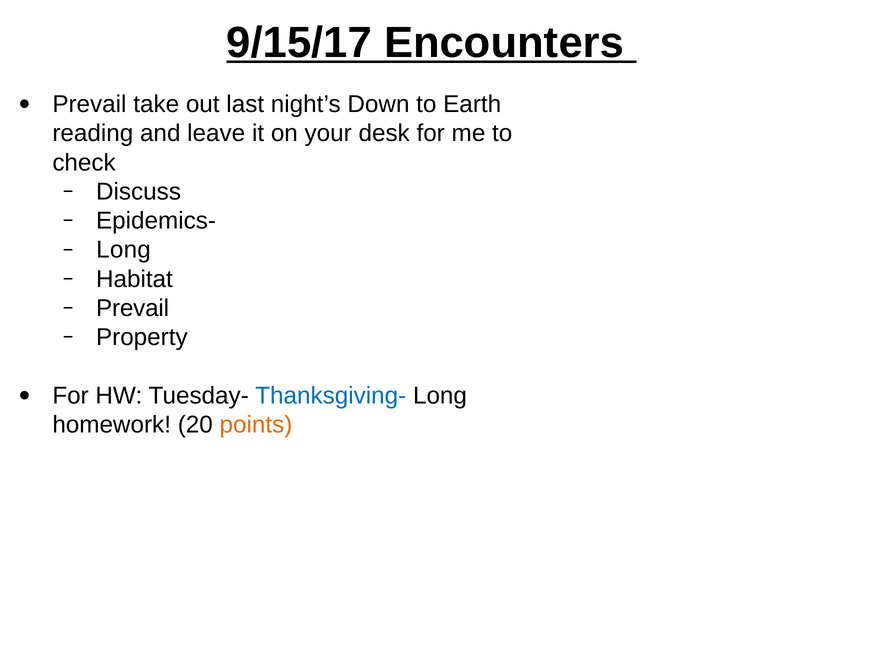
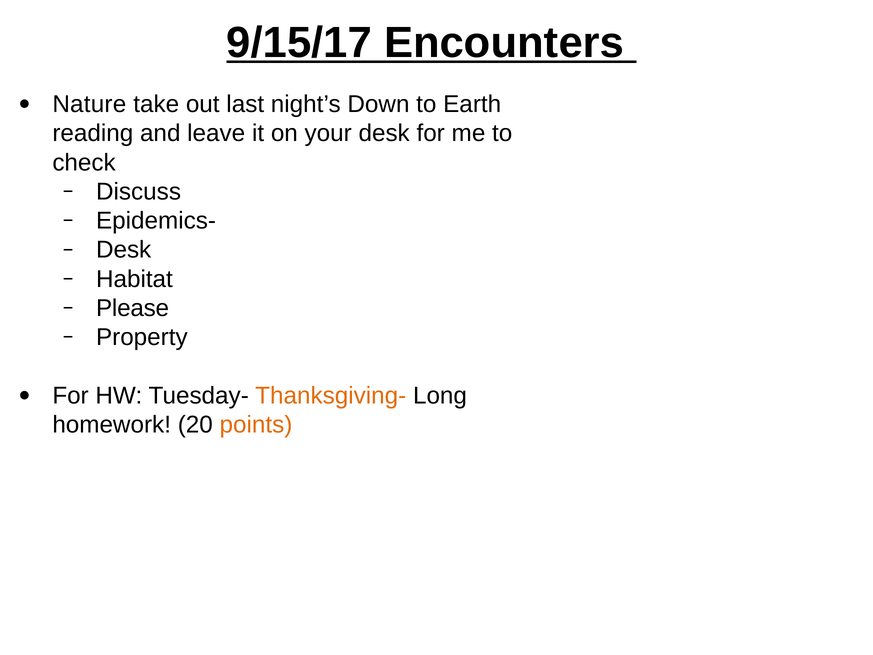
Prevail: Prevail -> Nature (89, 104)
Long: Long -> Desk (124, 250)
Prevail: Prevail -> Please (133, 308)
Thanksgiving- colour: blue -> orange (331, 395)
